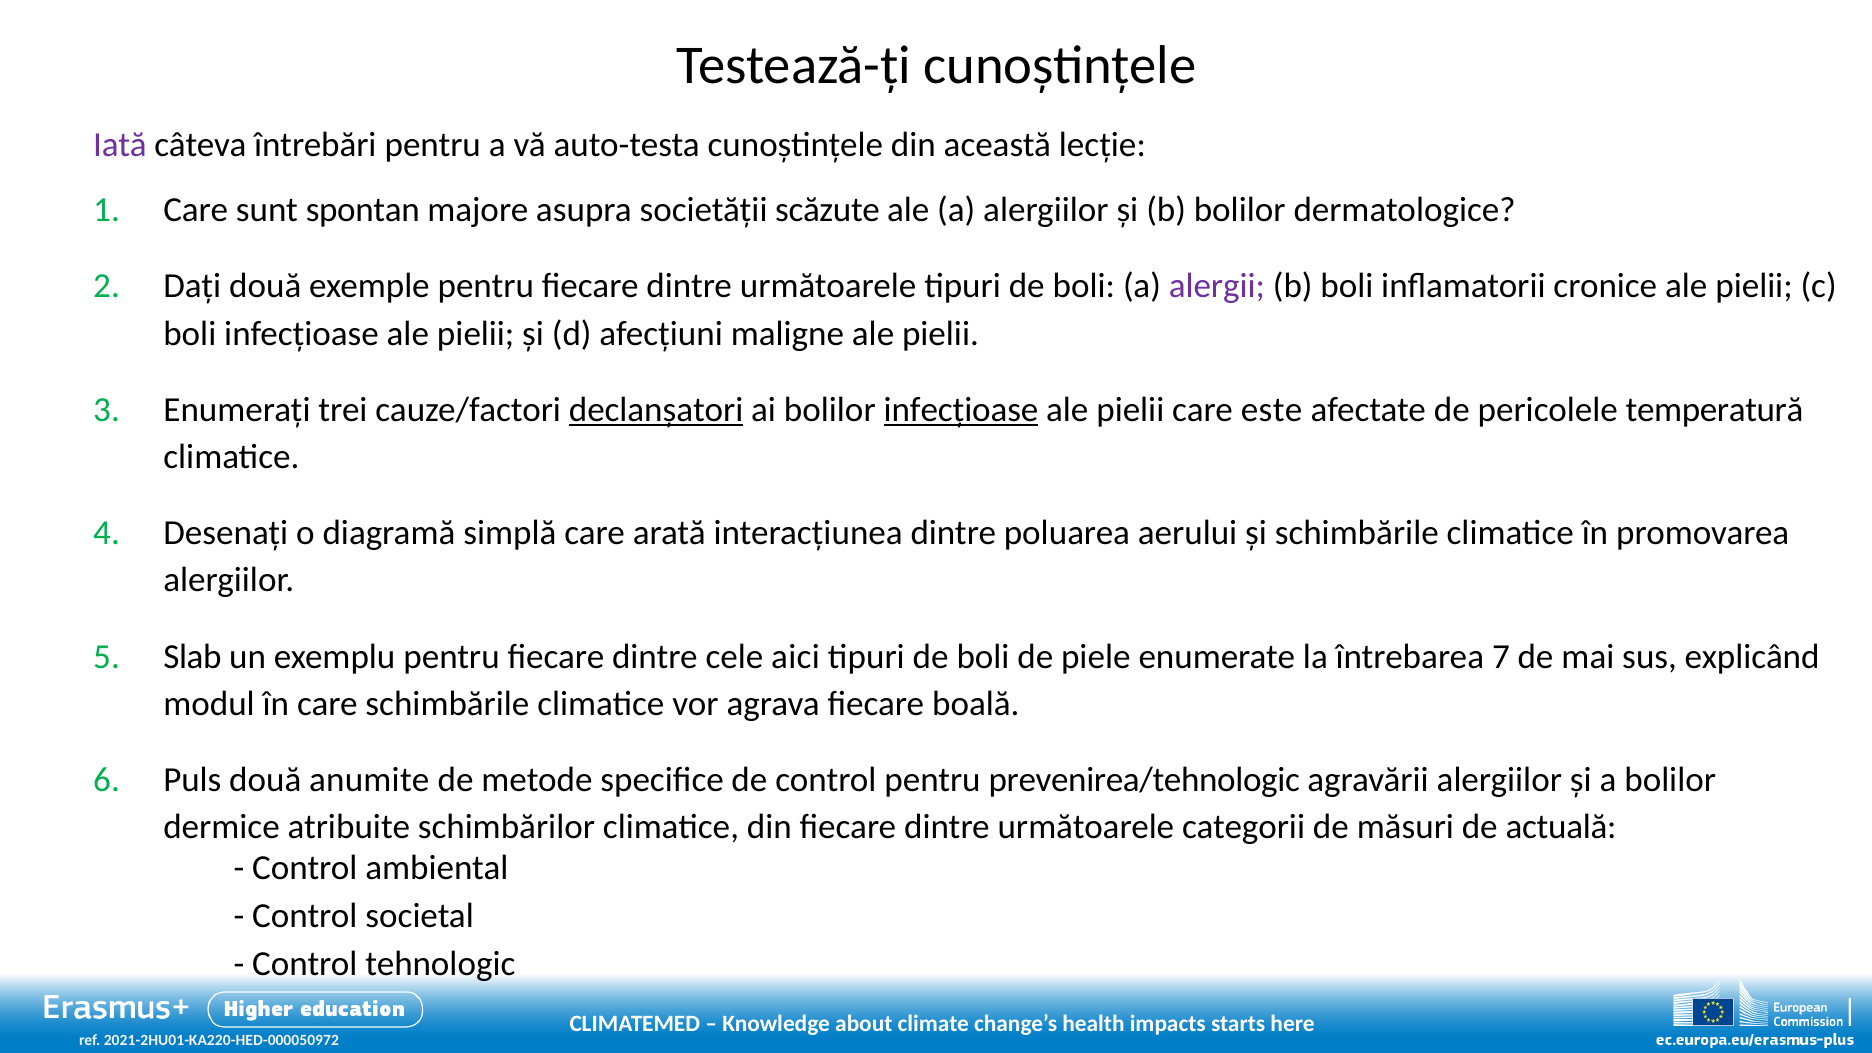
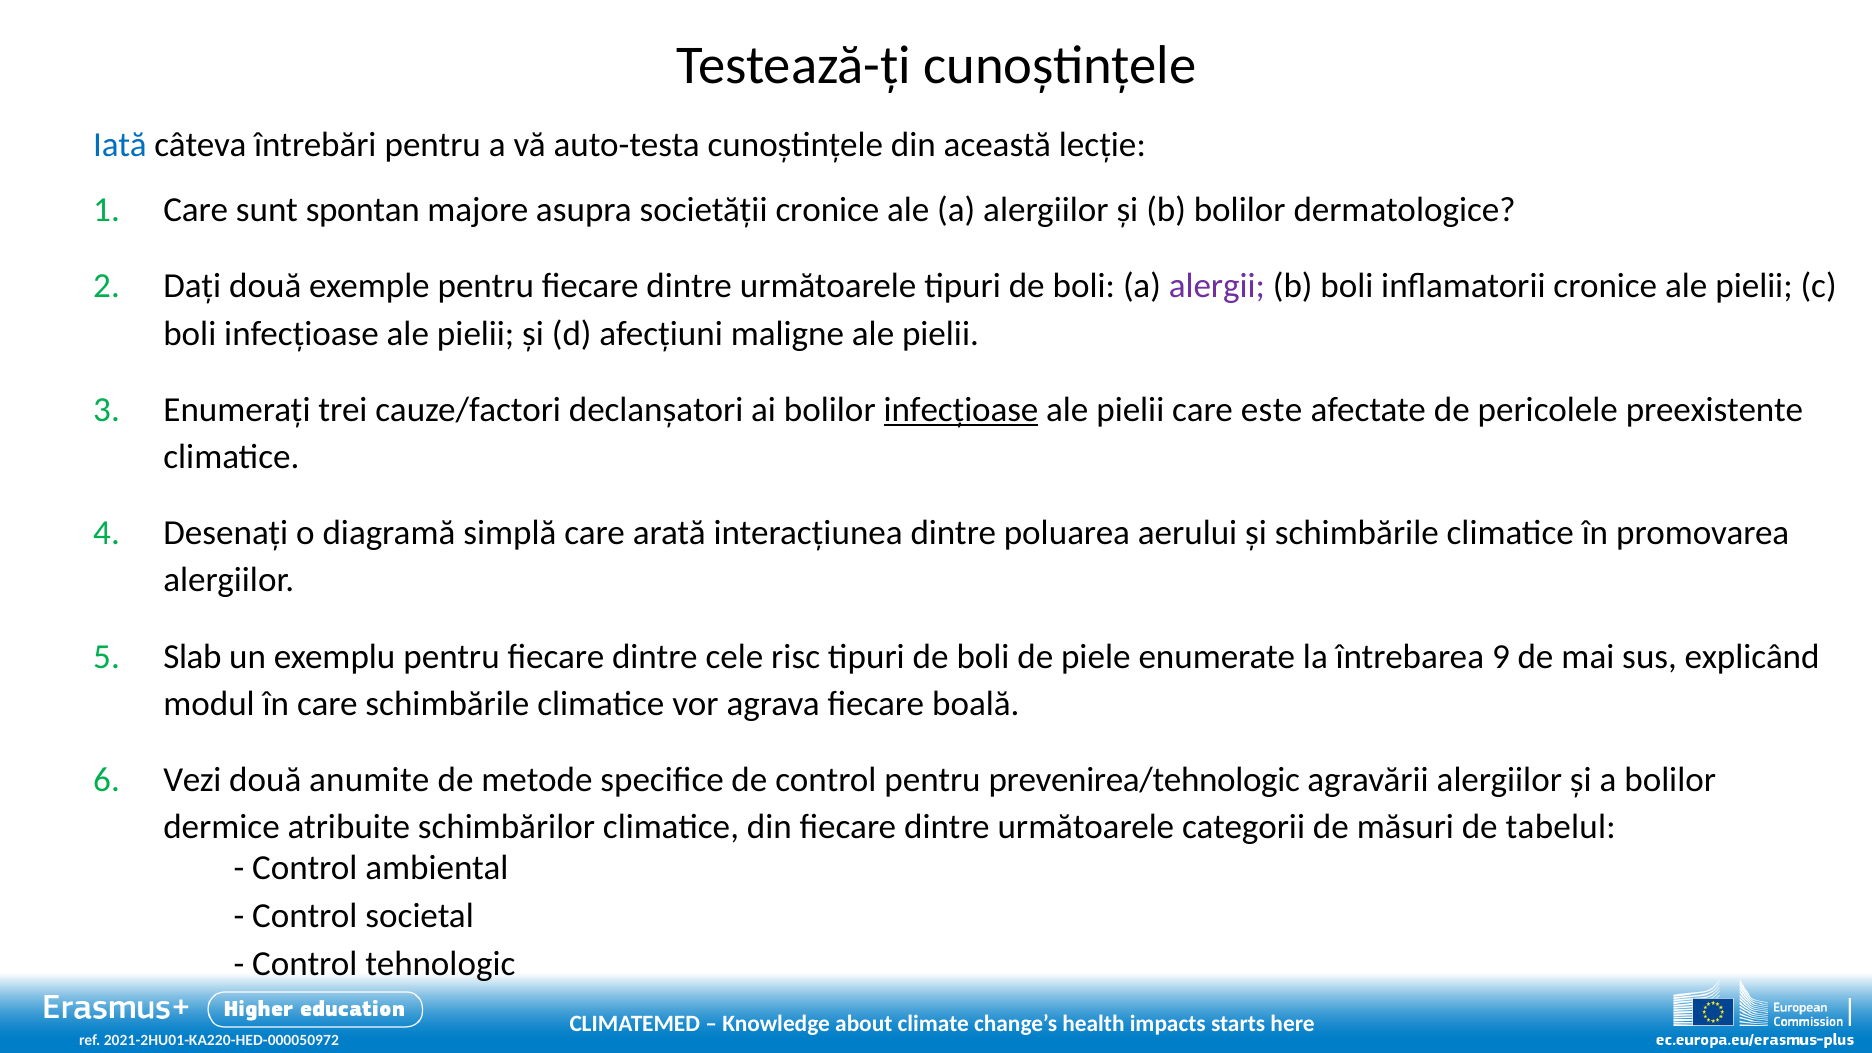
Iată colour: purple -> blue (120, 145)
societății scăzute: scăzute -> cronice (827, 210)
declanșatori underline: present -> none (656, 410)
temperatură: temperatură -> preexistente (1714, 410)
aici: aici -> risc (796, 657)
7: 7 -> 9 (1501, 657)
Puls: Puls -> Vezi (192, 780)
actuală: actuală -> tabelul (1561, 827)
